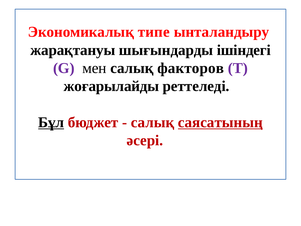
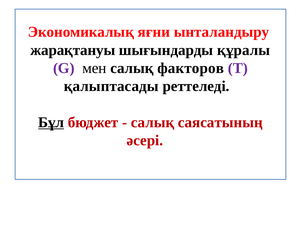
типе: типе -> яғни (154, 32)
ішіндегі: ішіндегі -> құралы (244, 50)
жоғарылайды: жоғарылайды -> қалыптасады (111, 86)
саясатының underline: present -> none (220, 122)
